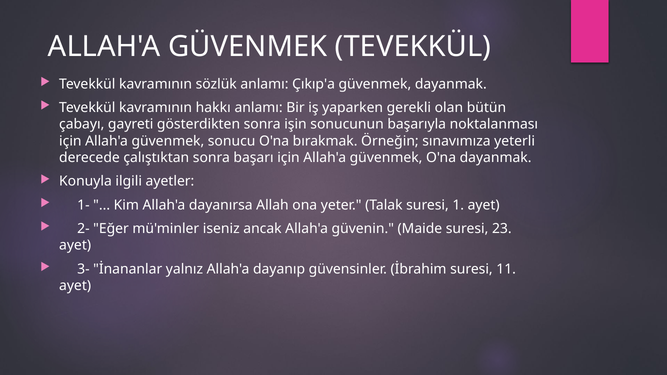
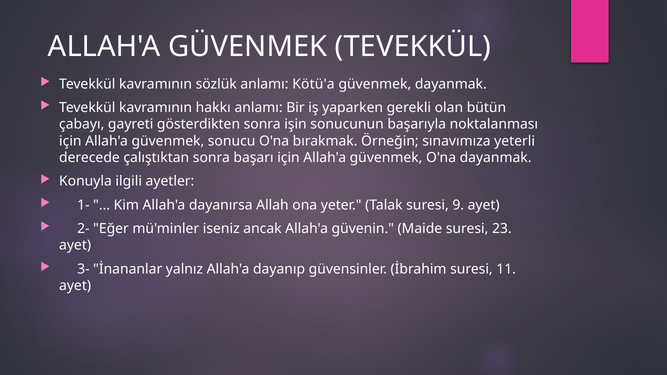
Çıkıp'a: Çıkıp'a -> Kötü'a (313, 84)
1: 1 -> 9 (458, 205)
